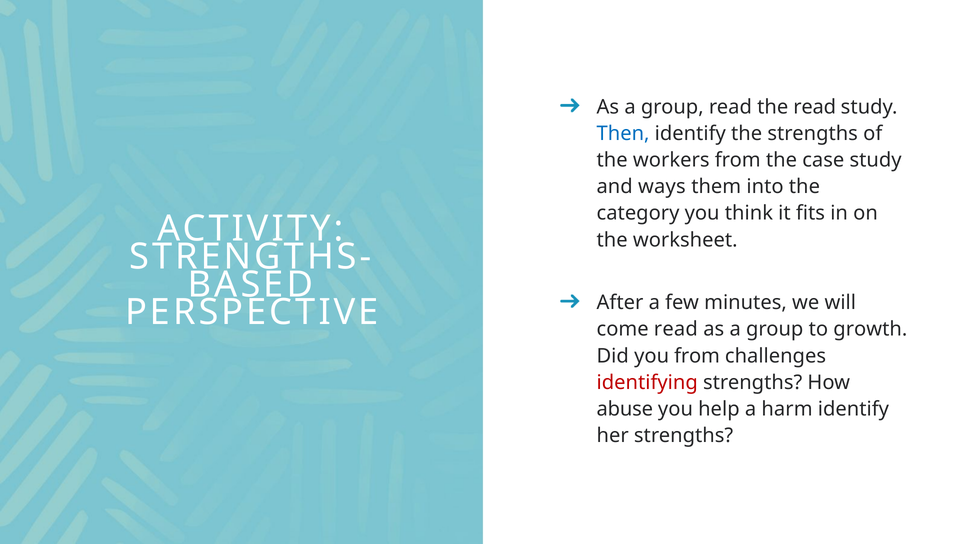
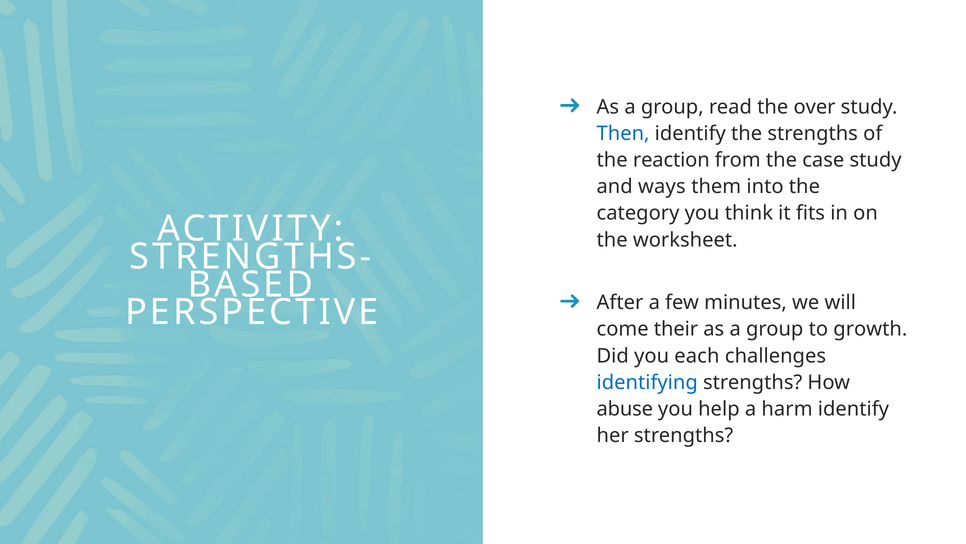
the read: read -> over (815, 107)
workers: workers -> reaction (671, 160)
come read: read -> their (676, 329)
you from: from -> each (697, 355)
identifying colour: red -> blue (647, 382)
